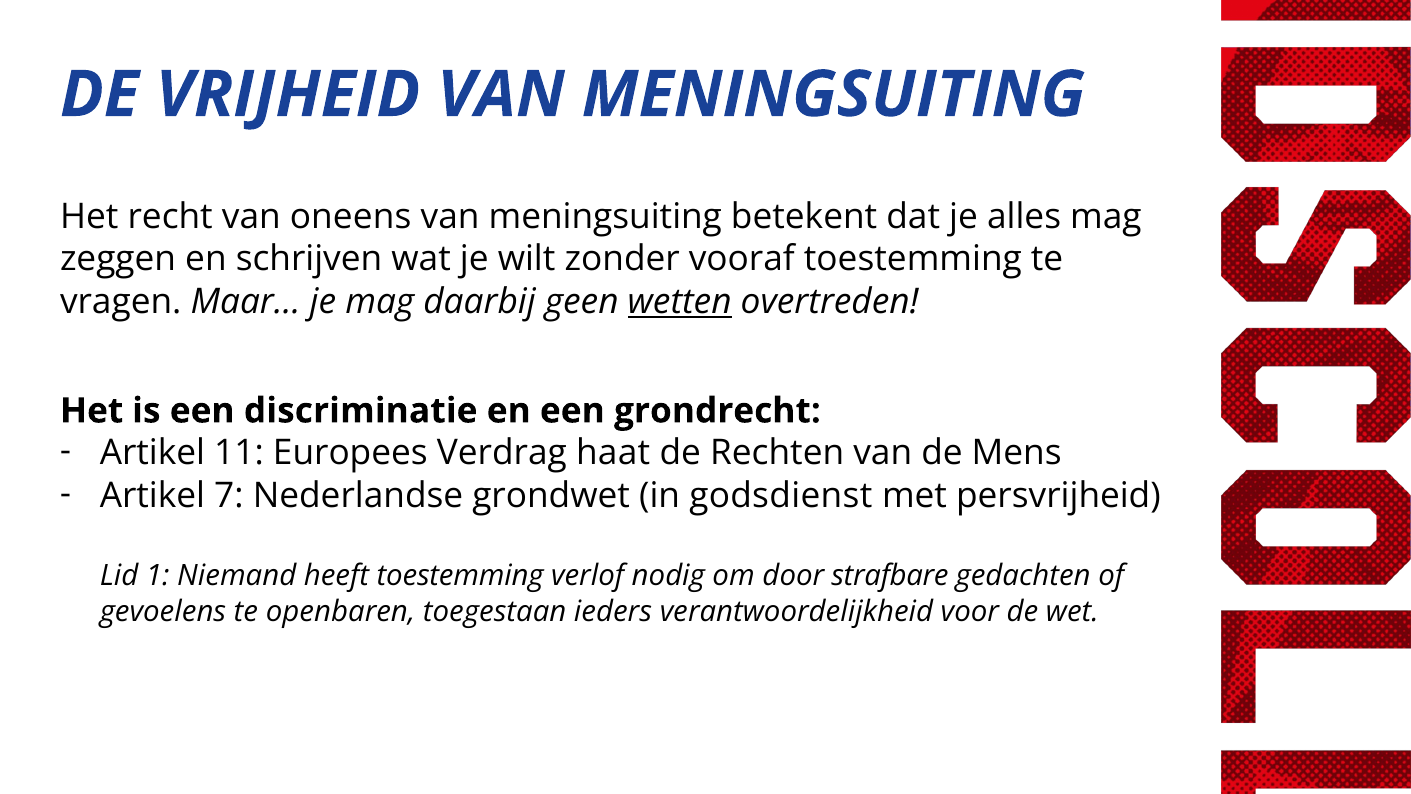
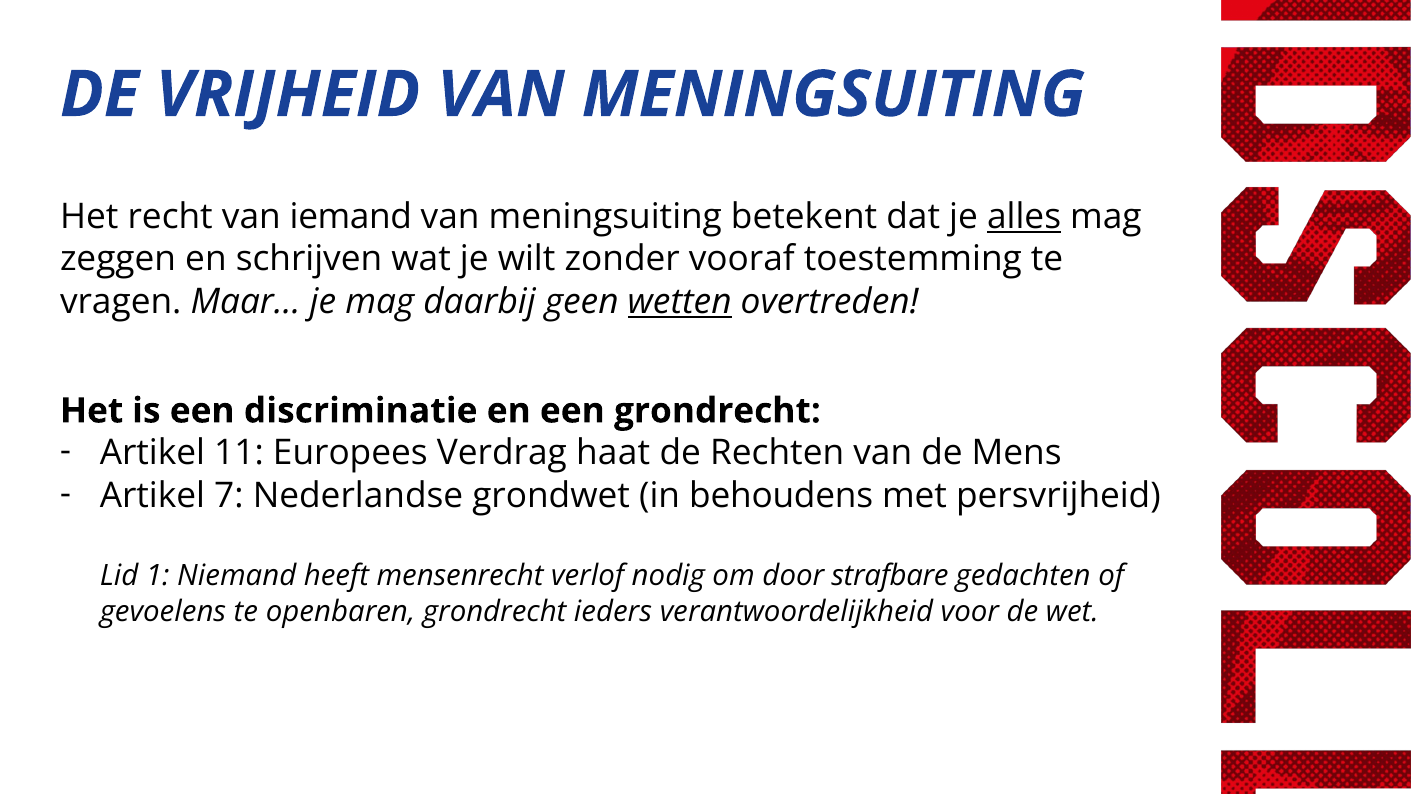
oneens: oneens -> iemand (351, 217)
alles underline: none -> present (1024, 217)
godsdienst: godsdienst -> behoudens (781, 495)
heeft toestemming: toestemming -> mensenrecht (460, 576)
openbaren toegestaan: toegestaan -> grondrecht (495, 611)
